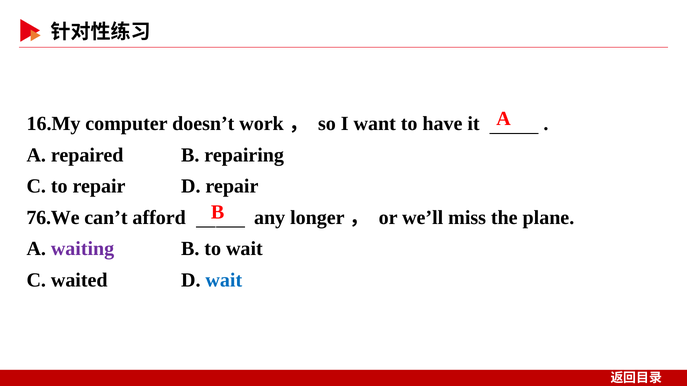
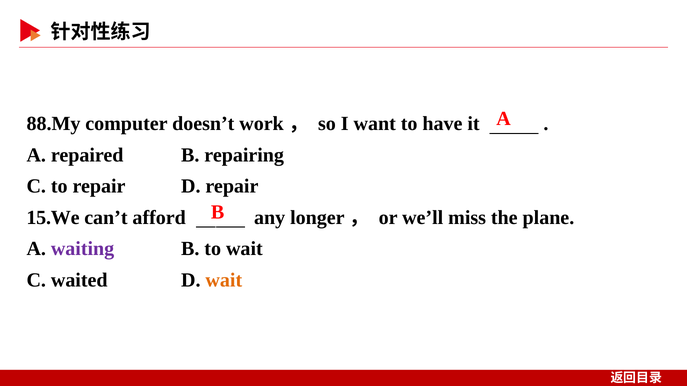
16.My: 16.My -> 88.My (53, 124)
76.We: 76.We -> 15.We (53, 218)
wait colour: blue -> orange (224, 280)
